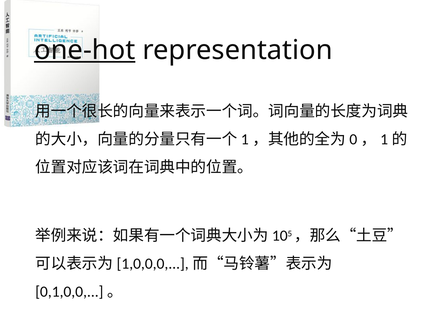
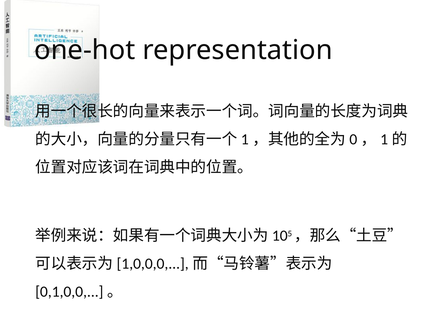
one-hot underline: present -> none (85, 50)
